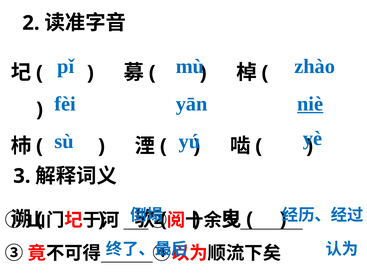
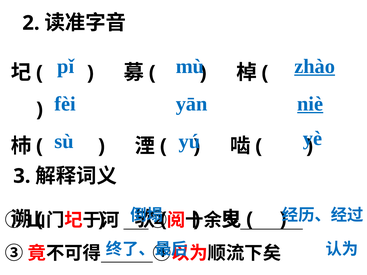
zhào underline: none -> present (315, 66)
